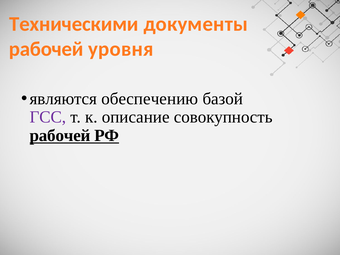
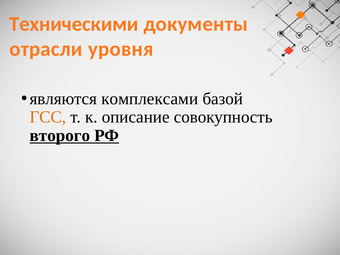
рабочей: рабочей -> отрасли (46, 49)
обеспечению: обеспечению -> комплексами (150, 99)
ГСС colour: purple -> orange (48, 117)
рабочей: рабочей -> второго (60, 135)
